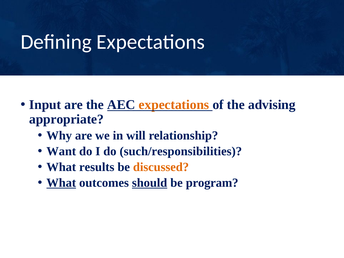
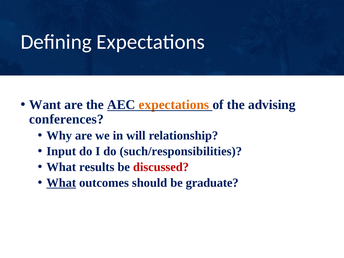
Input: Input -> Want (45, 105)
appropriate: appropriate -> conferences (66, 119)
Want: Want -> Input (61, 151)
discussed colour: orange -> red (161, 167)
should underline: present -> none (150, 183)
program: program -> graduate (212, 183)
